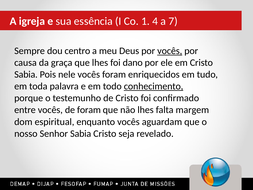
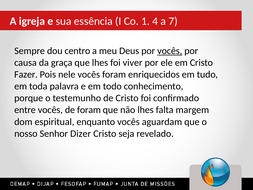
dano: dano -> viver (133, 63)
Sabia: Sabia -> Fazer (26, 74)
conhecimento underline: present -> none (154, 86)
Senhor Sabia: Sabia -> Dizer (81, 133)
